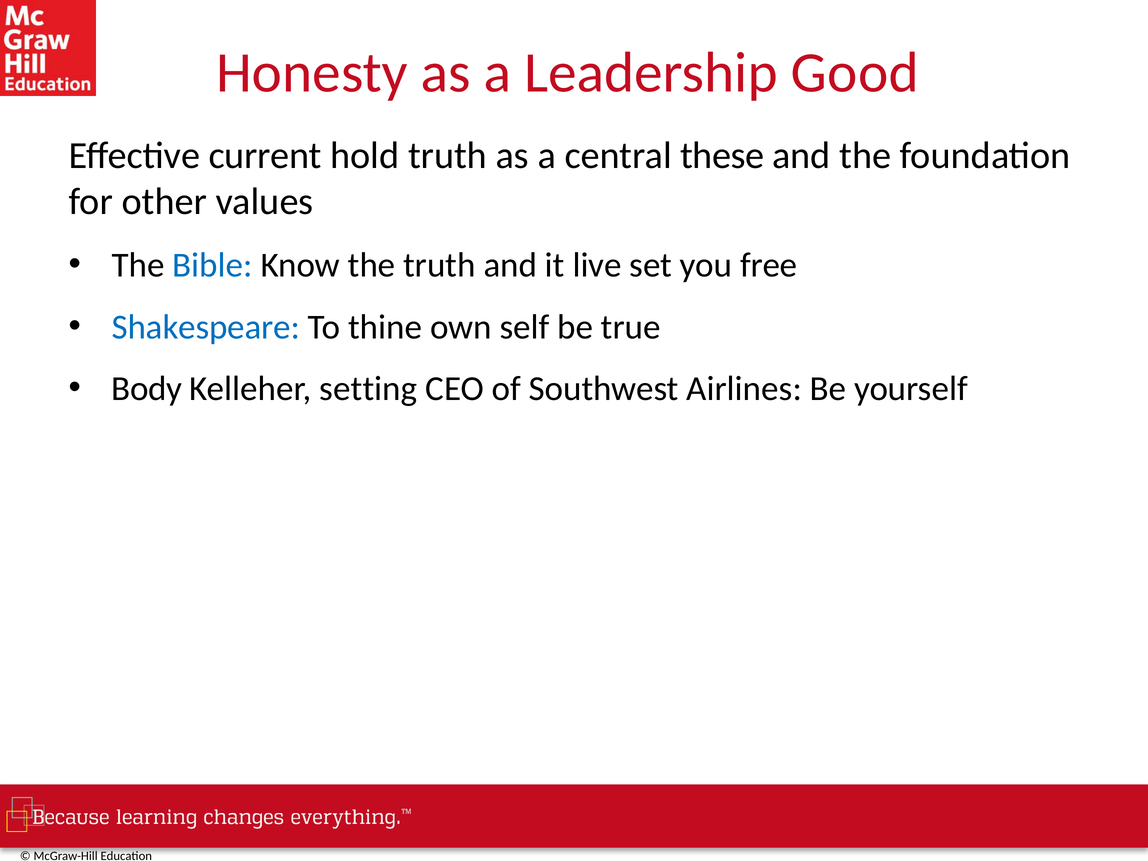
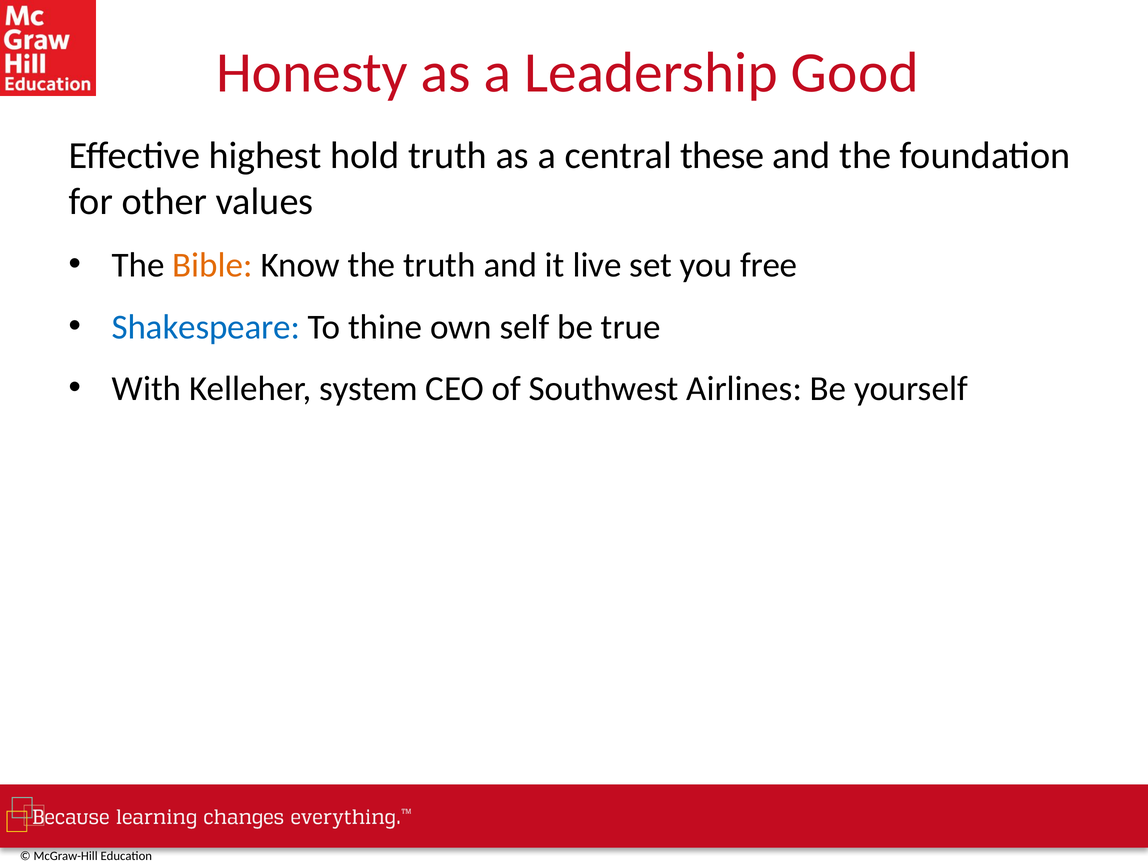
current: current -> highest (265, 156)
Bible colour: blue -> orange (213, 265)
Body: Body -> With (147, 389)
setting: setting -> system (369, 389)
